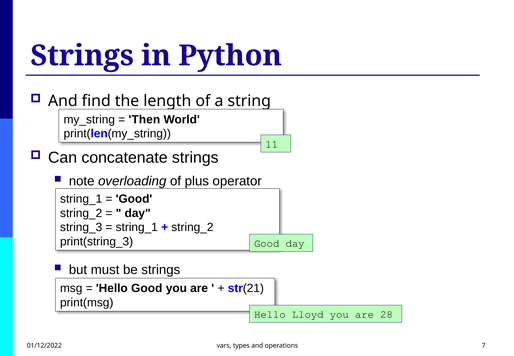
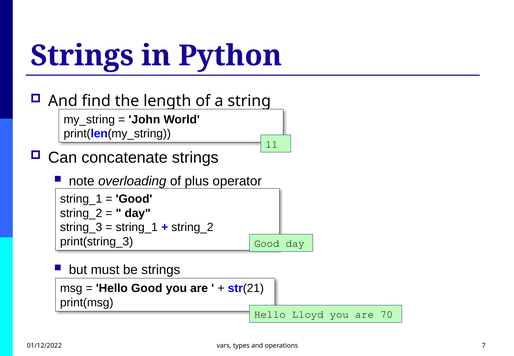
Then: Then -> John (144, 119)
28: 28 -> 70 (386, 314)
